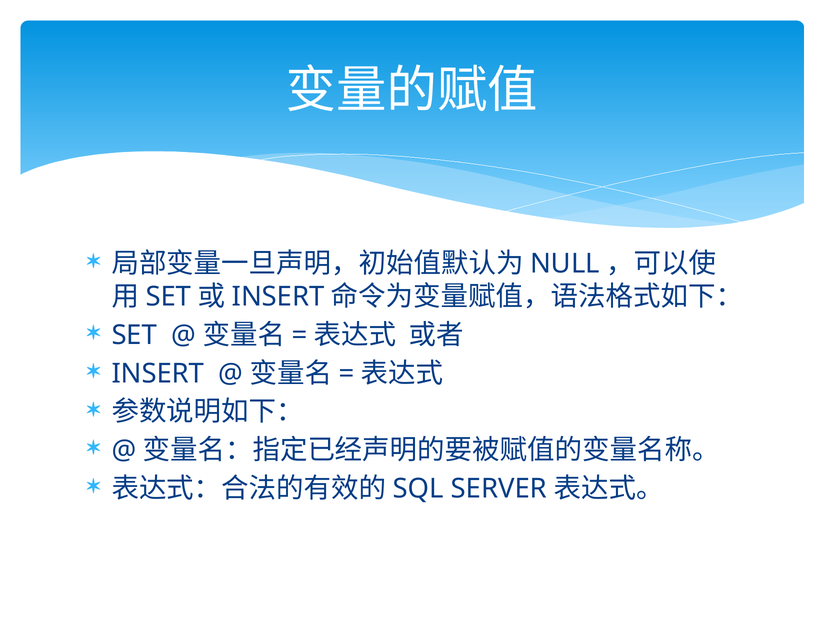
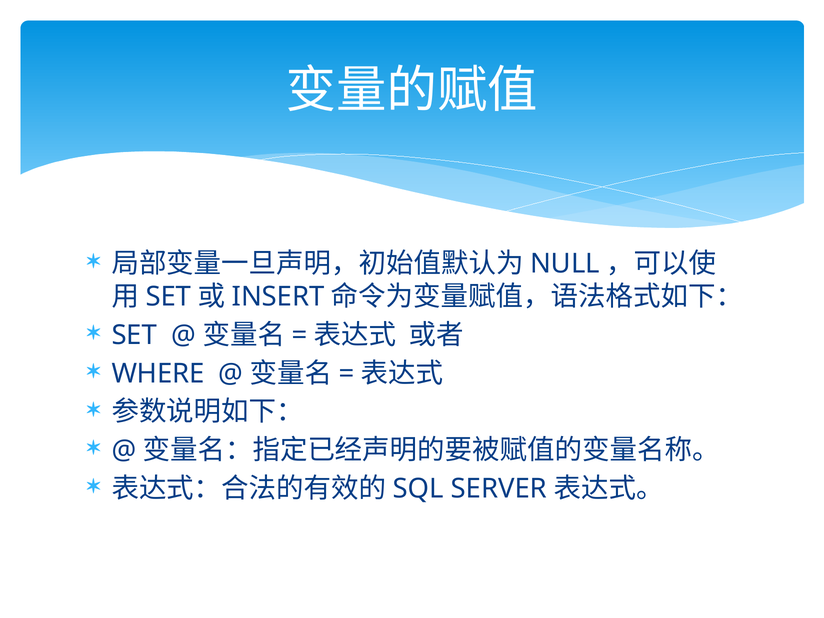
INSERT: INSERT -> WHERE (158, 373)
